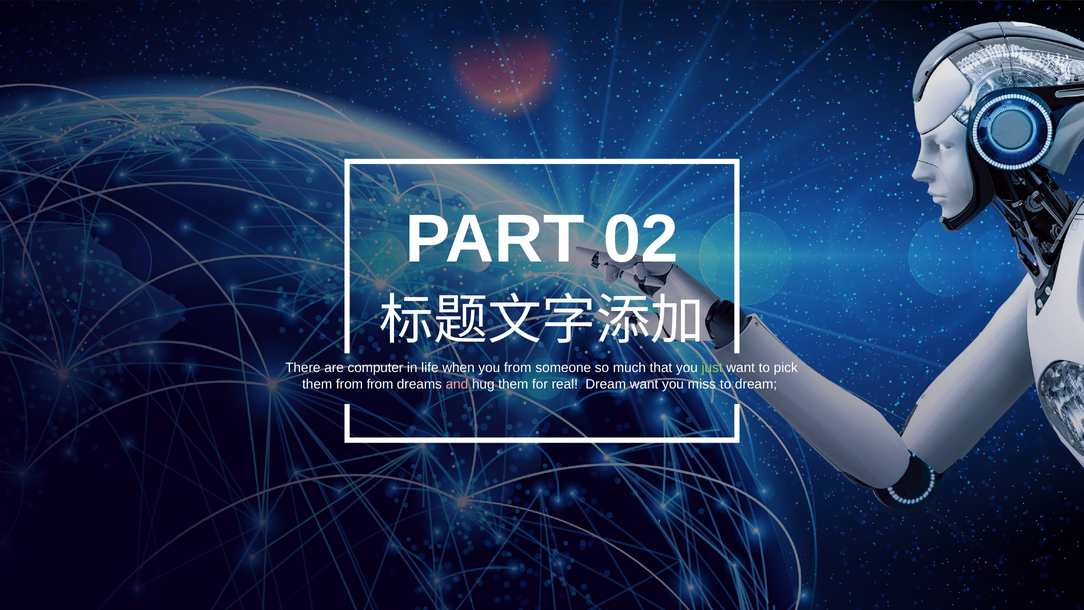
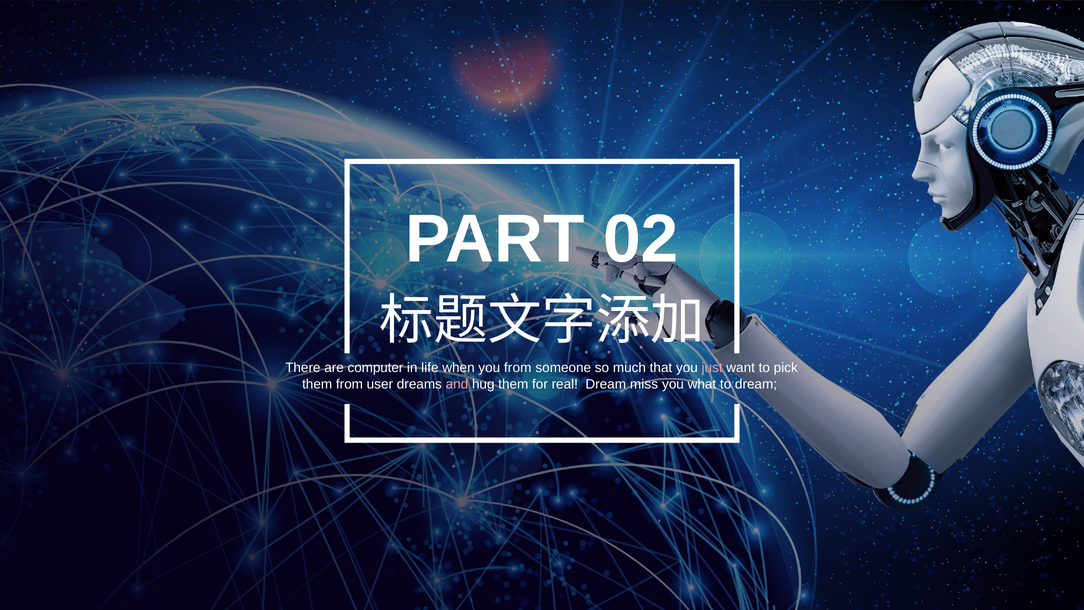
just colour: light green -> pink (712, 368)
from from: from -> user (380, 384)
Dream want: want -> miss (644, 384)
miss: miss -> what (702, 384)
